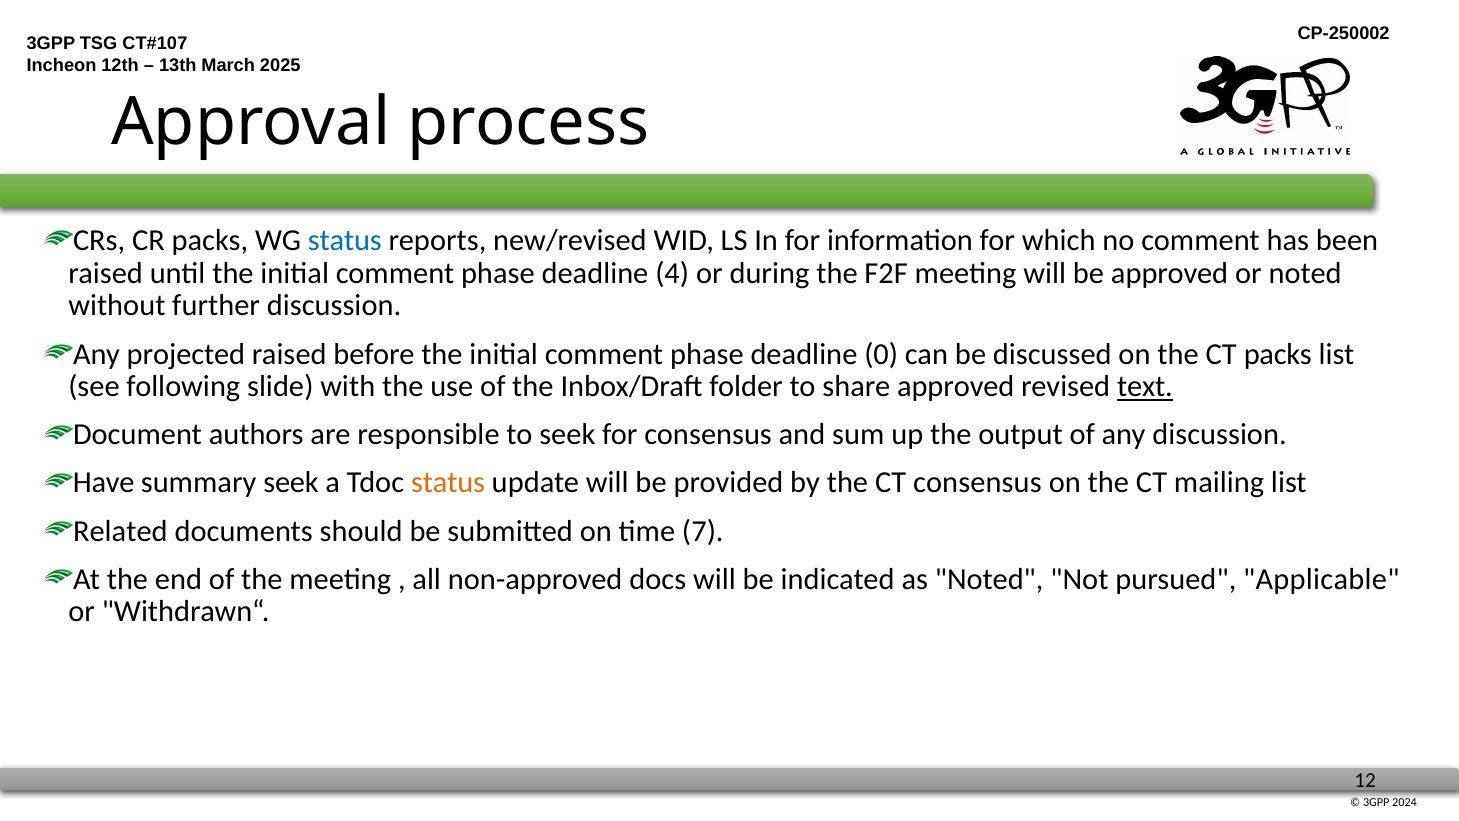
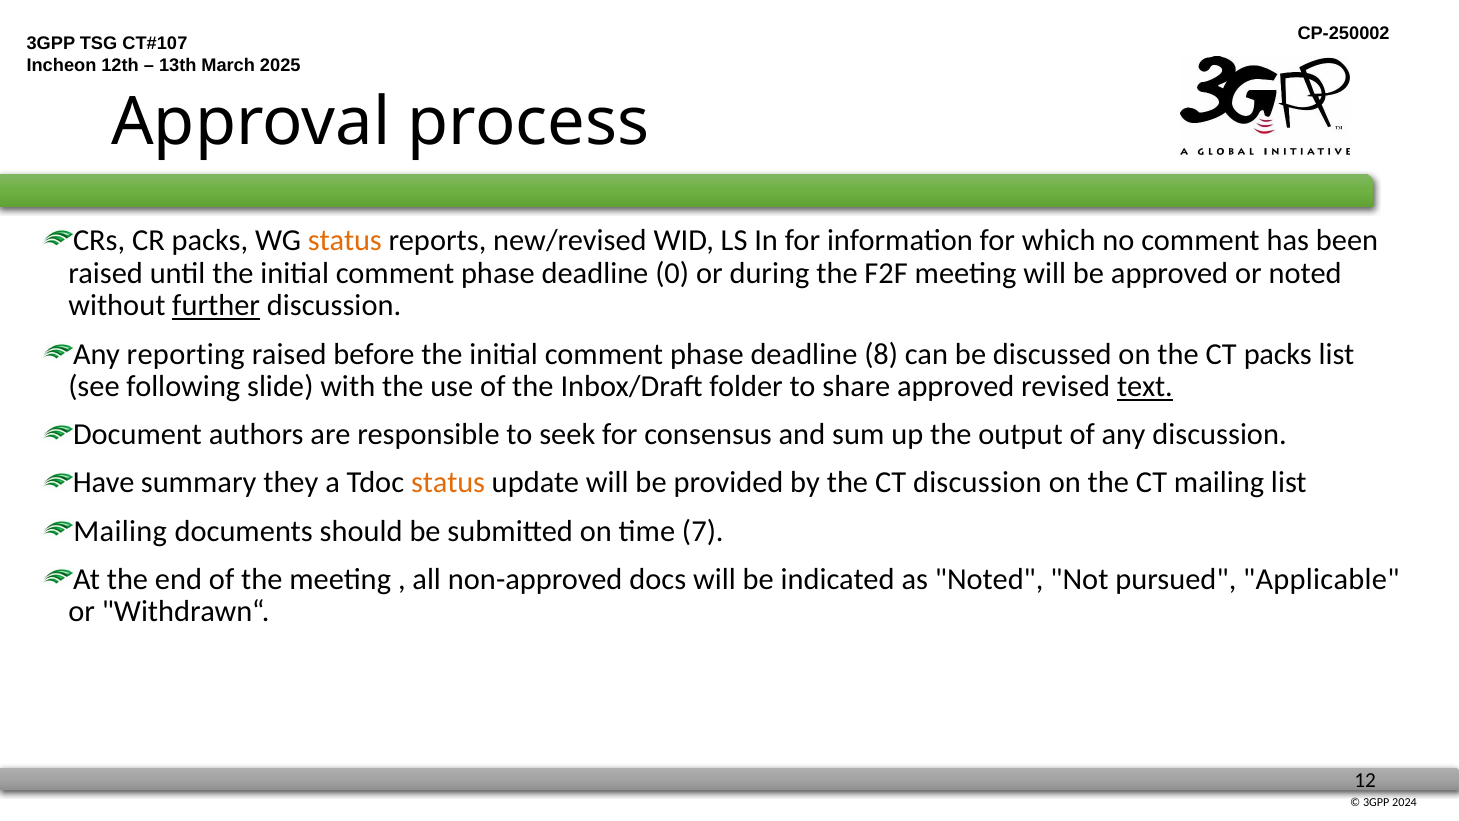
status colour: blue -> orange (345, 240)
4: 4 -> 0 (672, 273)
further underline: none -> present (216, 306)
projected: projected -> reporting (186, 354)
0: 0 -> 8 (881, 354)
summary seek: seek -> they (291, 483)
CT consensus: consensus -> discussion (977, 483)
Related: Related -> Mailing (120, 531)
